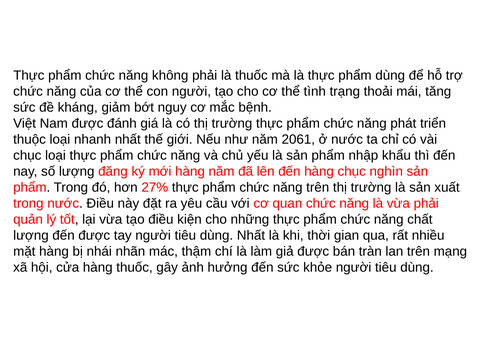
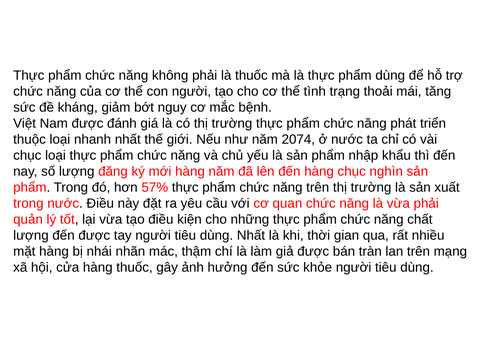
2061: 2061 -> 2074 (298, 139)
27%: 27% -> 57% (155, 187)
